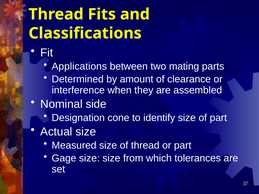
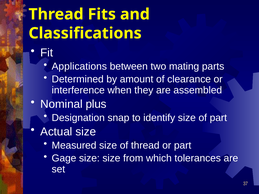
side: side -> plus (96, 104)
cone: cone -> snap (118, 118)
